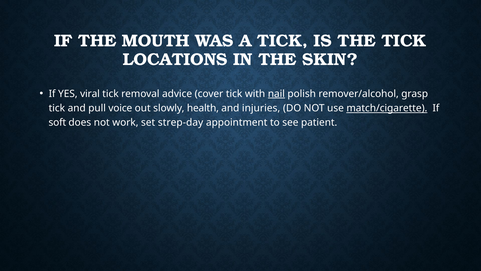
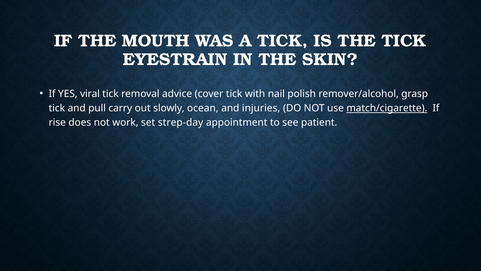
LOCATIONS: LOCATIONS -> EYESTRAIN (175, 59)
nail underline: present -> none (276, 94)
voice: voice -> carry (120, 108)
health: health -> ocean (203, 108)
soft: soft -> rise (57, 122)
